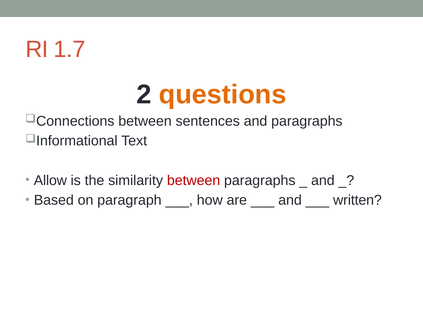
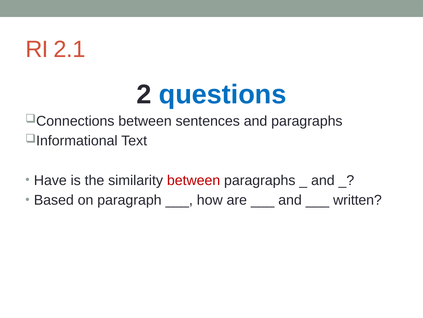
1.7: 1.7 -> 2.1 (69, 49)
questions colour: orange -> blue (223, 94)
Allow: Allow -> Have (50, 180)
